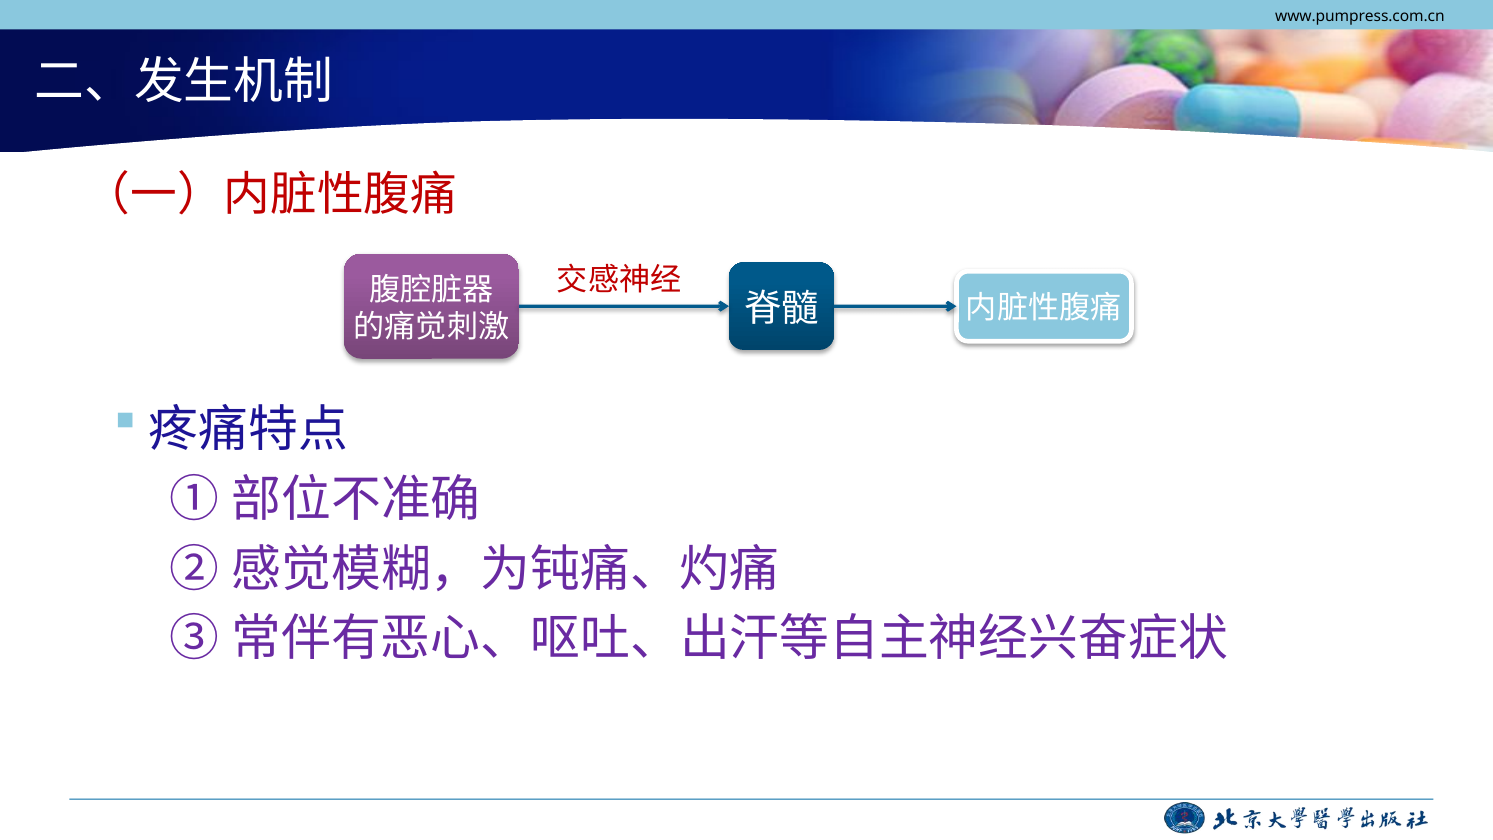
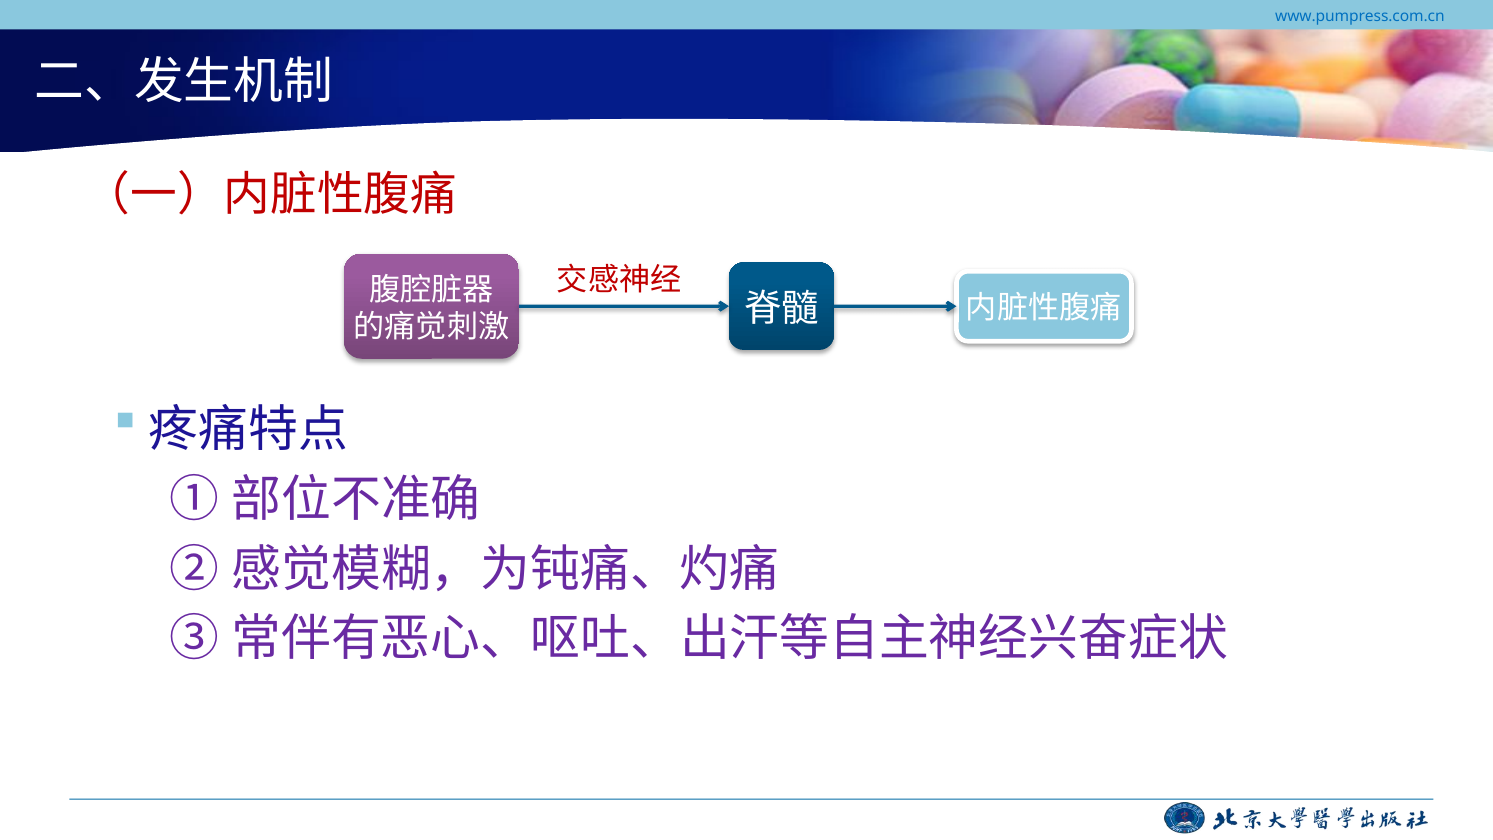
www.pumpress.com.cn colour: black -> blue (1360, 16)
